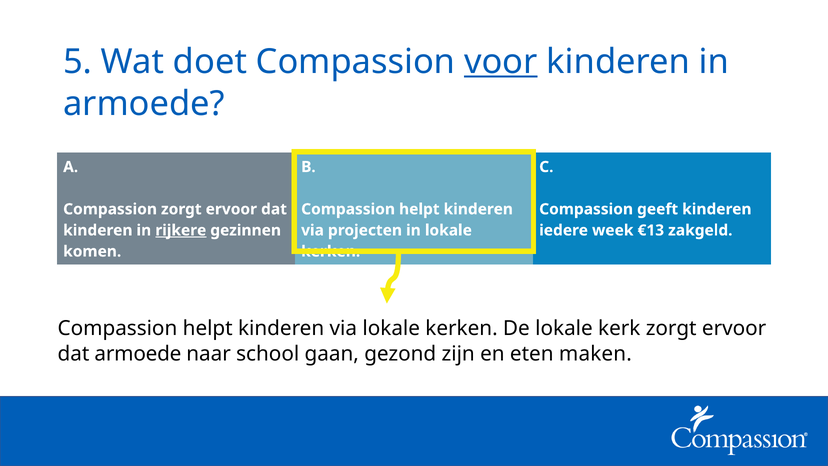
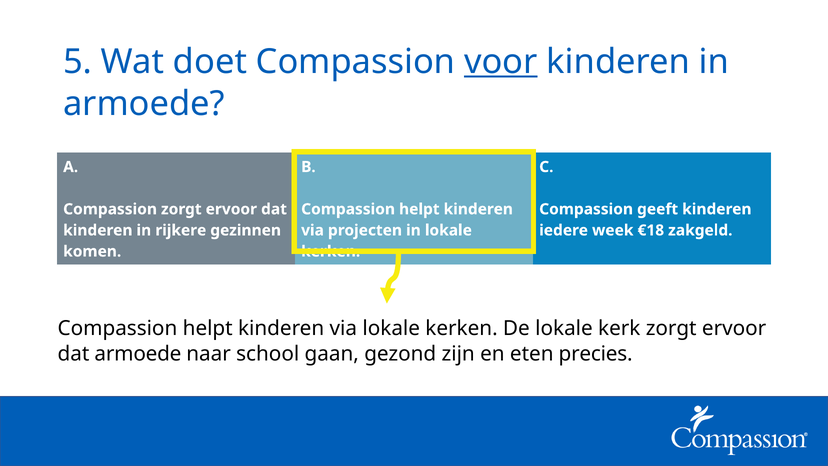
rijkere underline: present -> none (181, 230)
€13: €13 -> €18 (651, 230)
maken: maken -> precies (596, 354)
